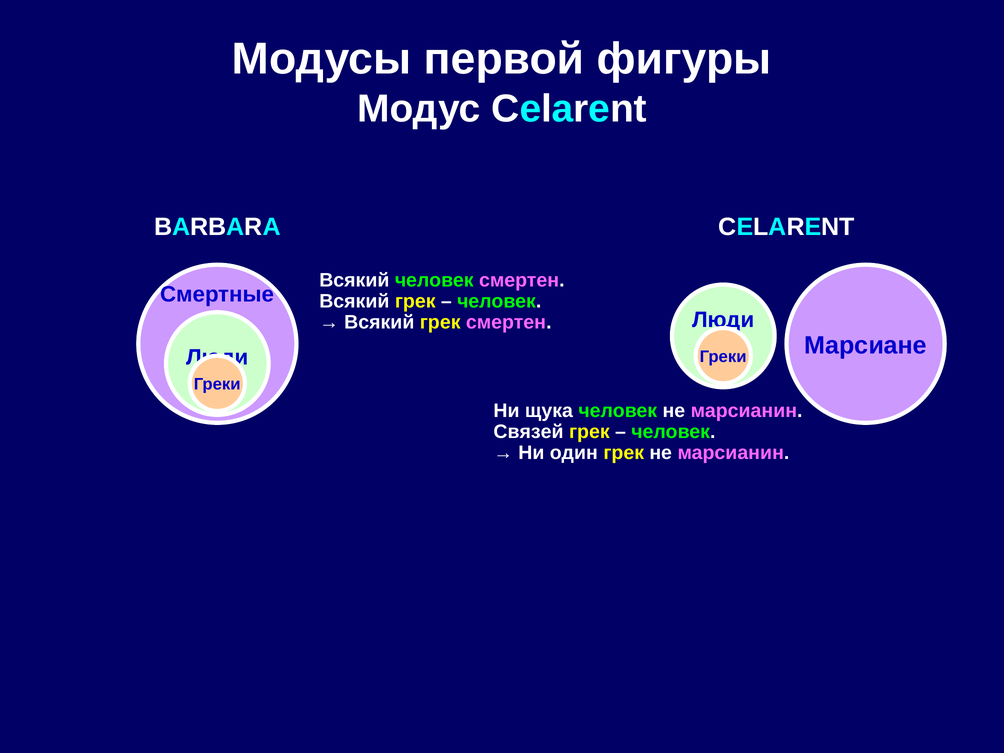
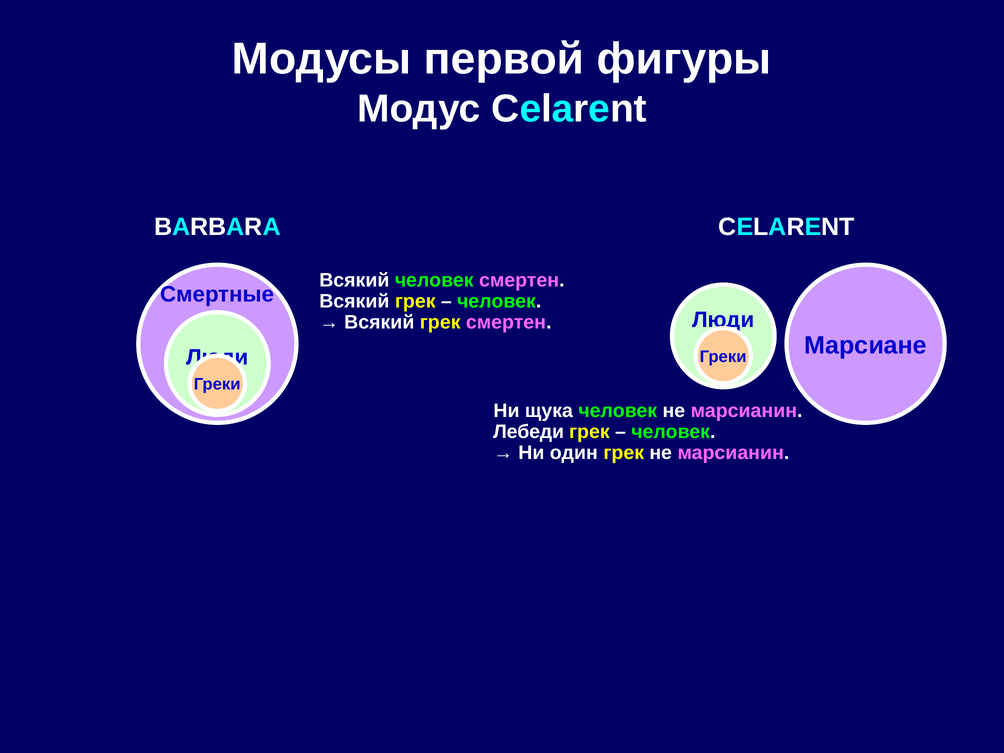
Связей: Связей -> Лебеди (529, 432)
